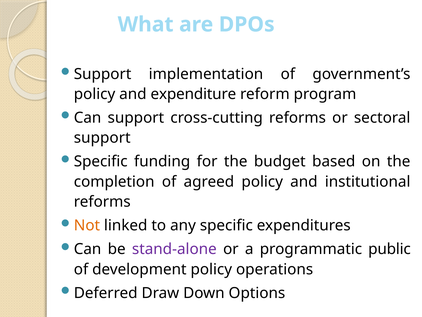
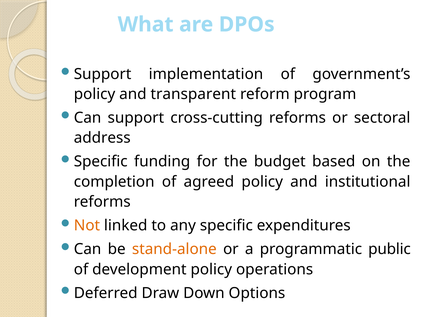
expenditure: expenditure -> transparent (193, 94)
support: support -> address (102, 138)
stand-alone colour: purple -> orange (174, 249)
